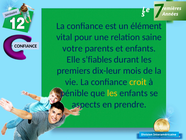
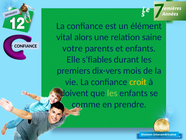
pour: pour -> alors (83, 37)
dix-leur: dix-leur -> dix-vers (107, 71)
pénible: pénible -> doivent (74, 93)
les colour: yellow -> light green (112, 93)
aspects: aspects -> comme (86, 104)
